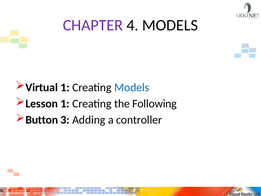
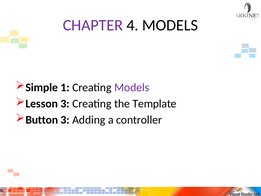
Virtual: Virtual -> Simple (42, 87)
Models colour: blue -> purple (132, 87)
Lesson 1: 1 -> 3 (65, 104)
Following: Following -> Template (155, 104)
